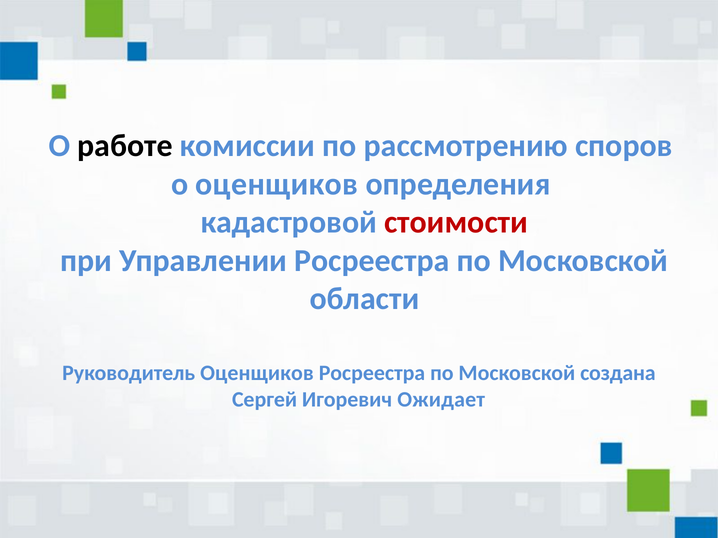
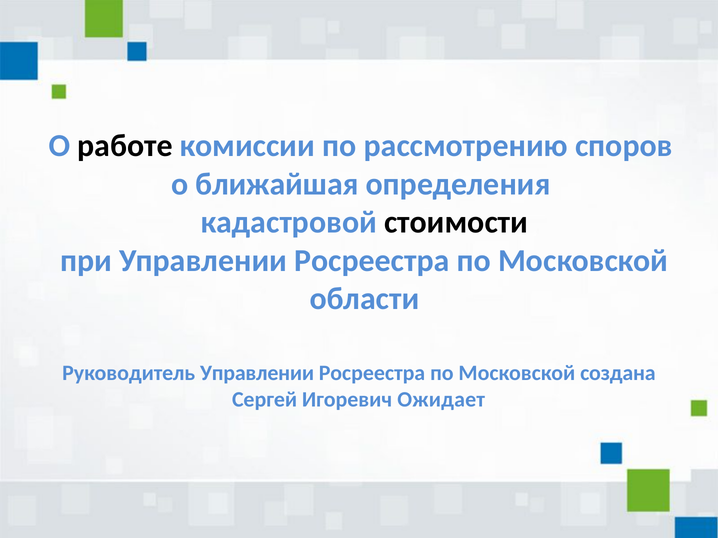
о оценщиков: оценщиков -> ближайшая (277, 184)
стоимости colour: red -> black (456, 223)
Руководитель Оценщиков: Оценщиков -> Управлении (257, 374)
